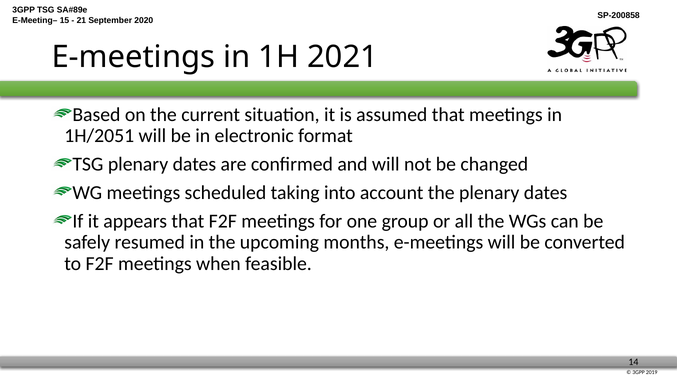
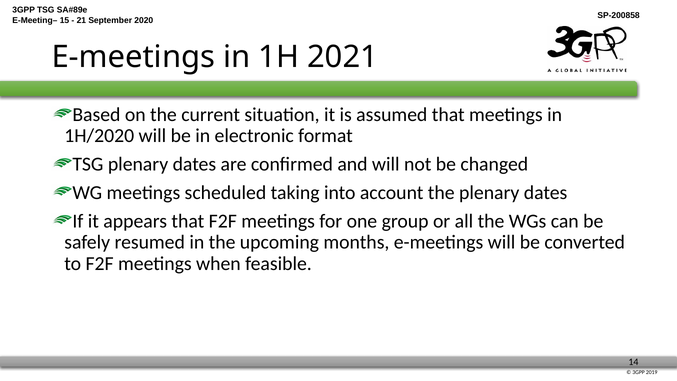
1H/2051: 1H/2051 -> 1H/2020 (99, 136)
